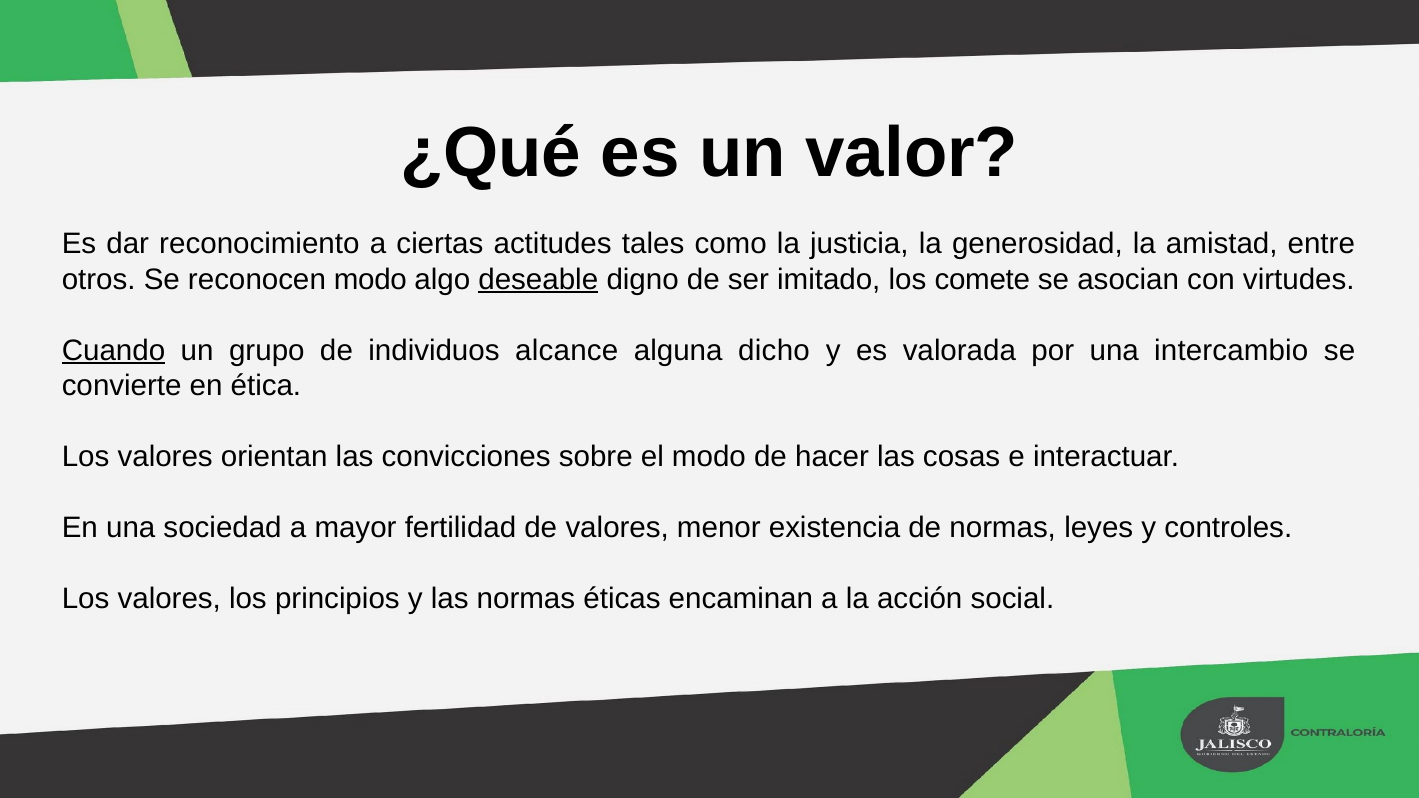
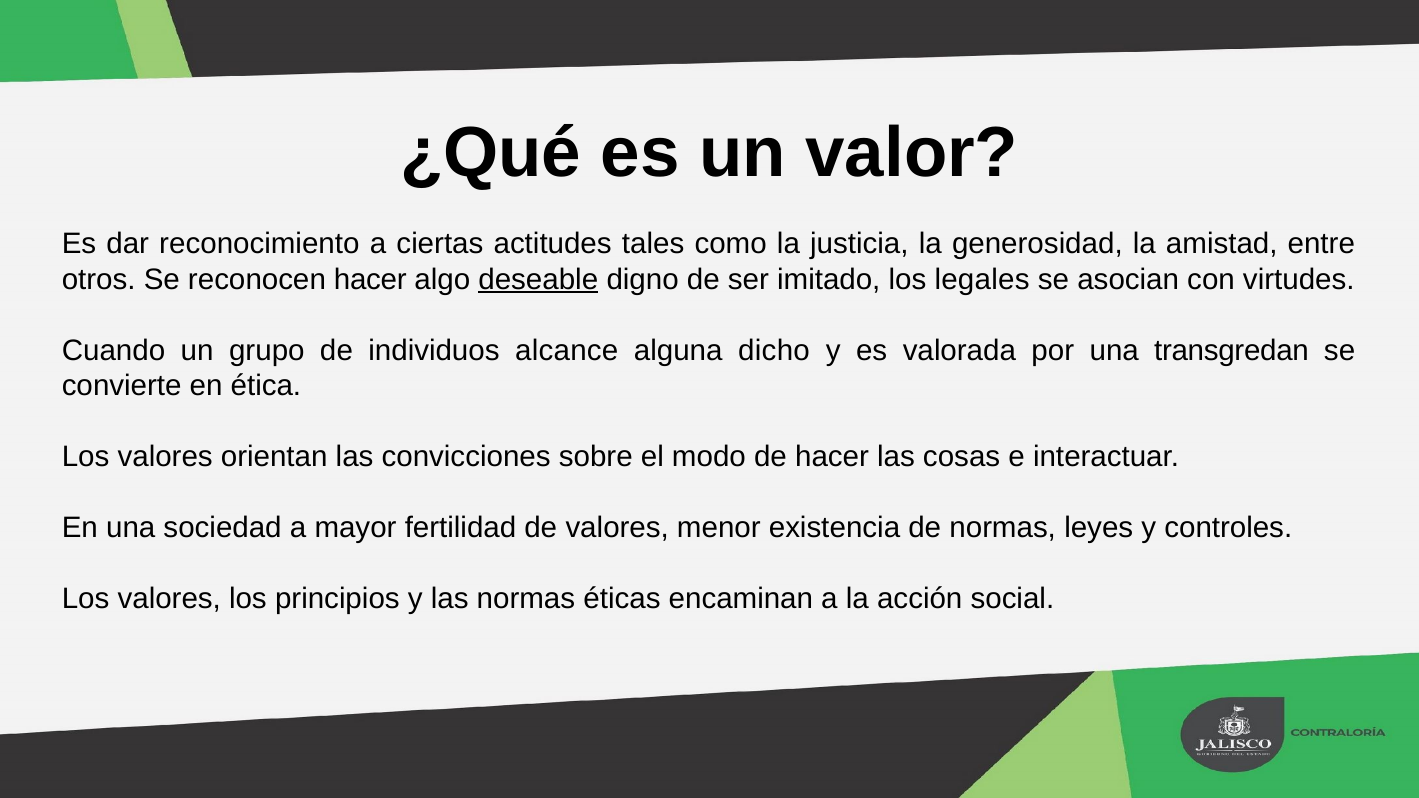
reconocen modo: modo -> hacer (370, 280)
comete: comete -> legales (982, 280)
Cuando underline: present -> none (114, 351)
intercambio: intercambio -> transgredan (1232, 351)
